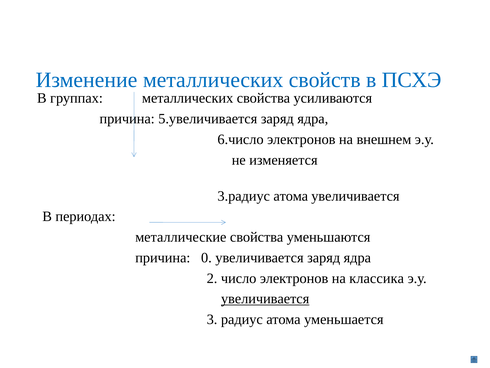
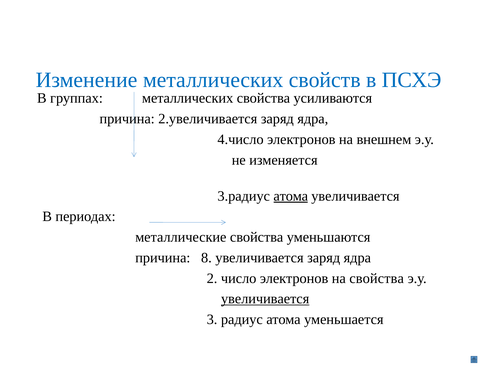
5.увеличивается: 5.увеличивается -> 2.увеличивается (208, 119)
6.число: 6.число -> 4.число (241, 139)
атома underline: none -> present (291, 196)
0: 0 -> 8 (206, 257)
на классика: классика -> свойства (377, 278)
